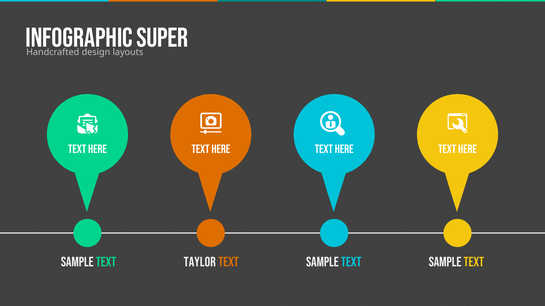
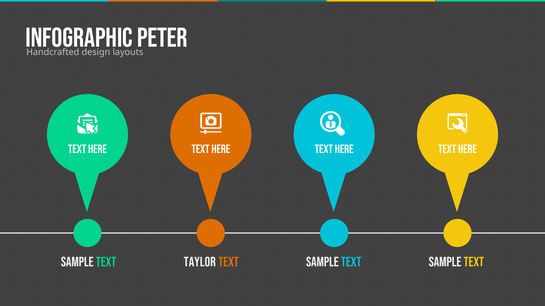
SUPER: SUPER -> PETER (162, 38)
